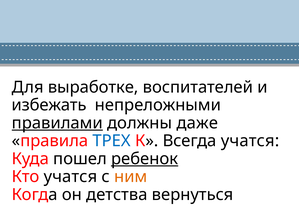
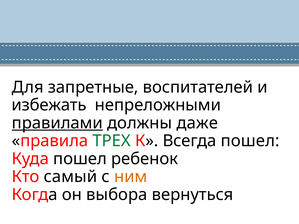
выработке: выработке -> запретные (93, 87)
ТРЕХ colour: blue -> green (112, 141)
Всегда учатся: учатся -> пошел (250, 141)
ребенок underline: present -> none (145, 159)
Кто учатся: учатся -> самый (70, 177)
детства: детства -> выбора (117, 195)
